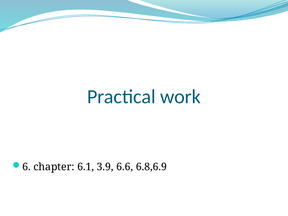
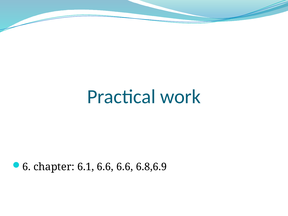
6.1 3.9: 3.9 -> 6.6 (105, 167)
